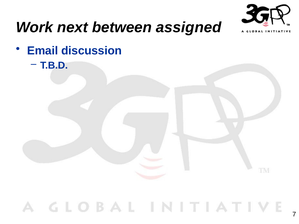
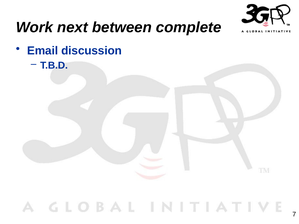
assigned: assigned -> complete (189, 27)
